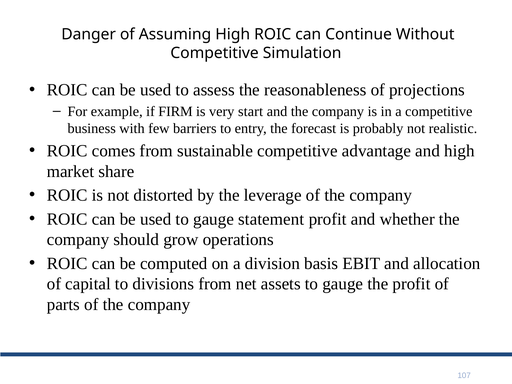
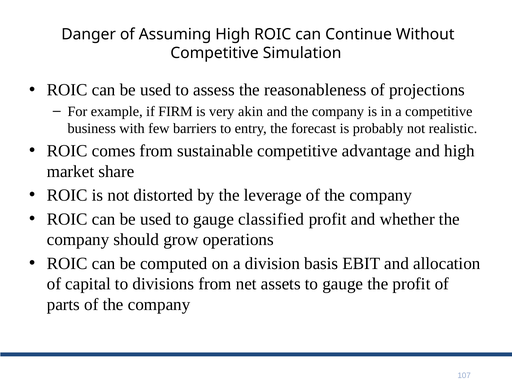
start: start -> akin (251, 111)
statement: statement -> classified (271, 219)
